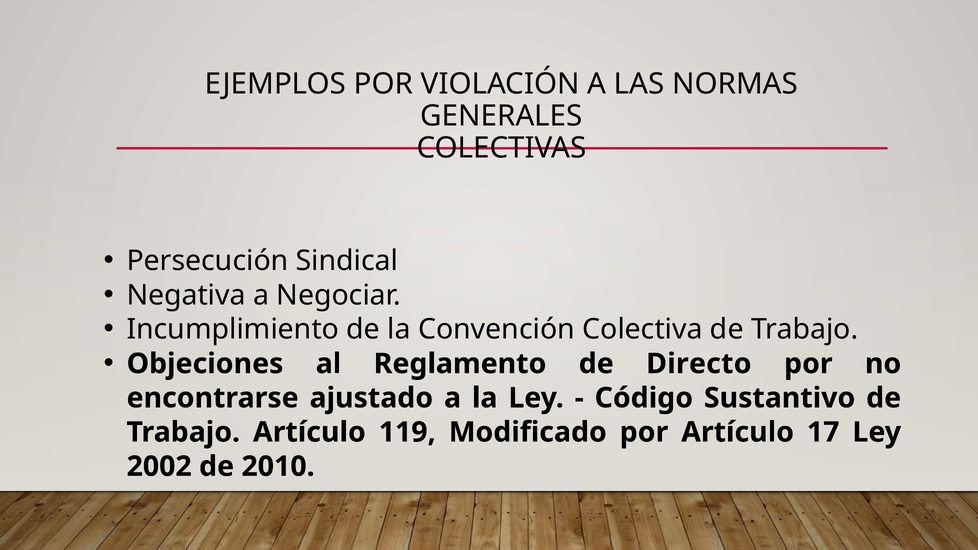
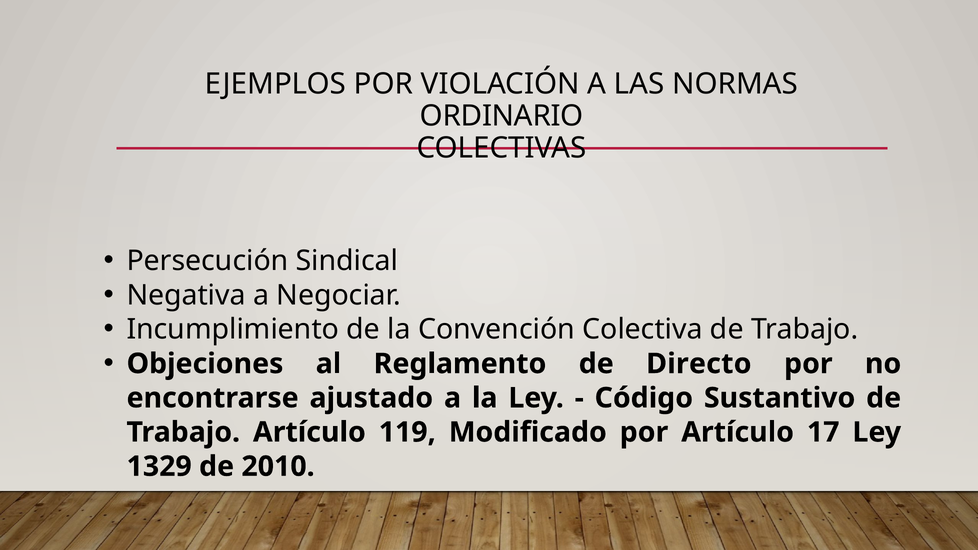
GENERALES: GENERALES -> ORDINARIO (502, 116)
2002: 2002 -> 1329 (159, 467)
